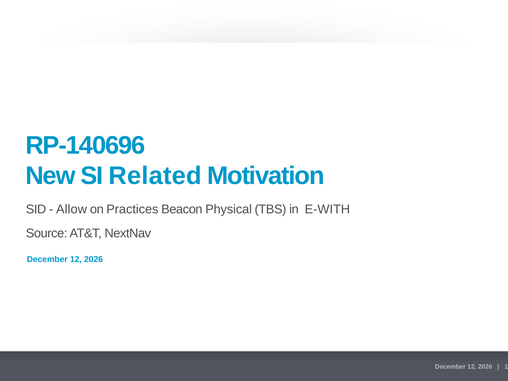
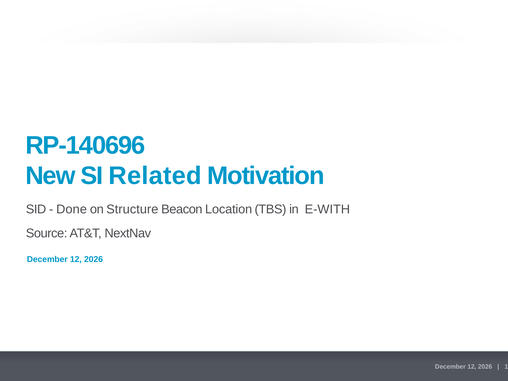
Allow: Allow -> Done (72, 209)
Practices: Practices -> Structure (132, 209)
Physical: Physical -> Location (229, 209)
